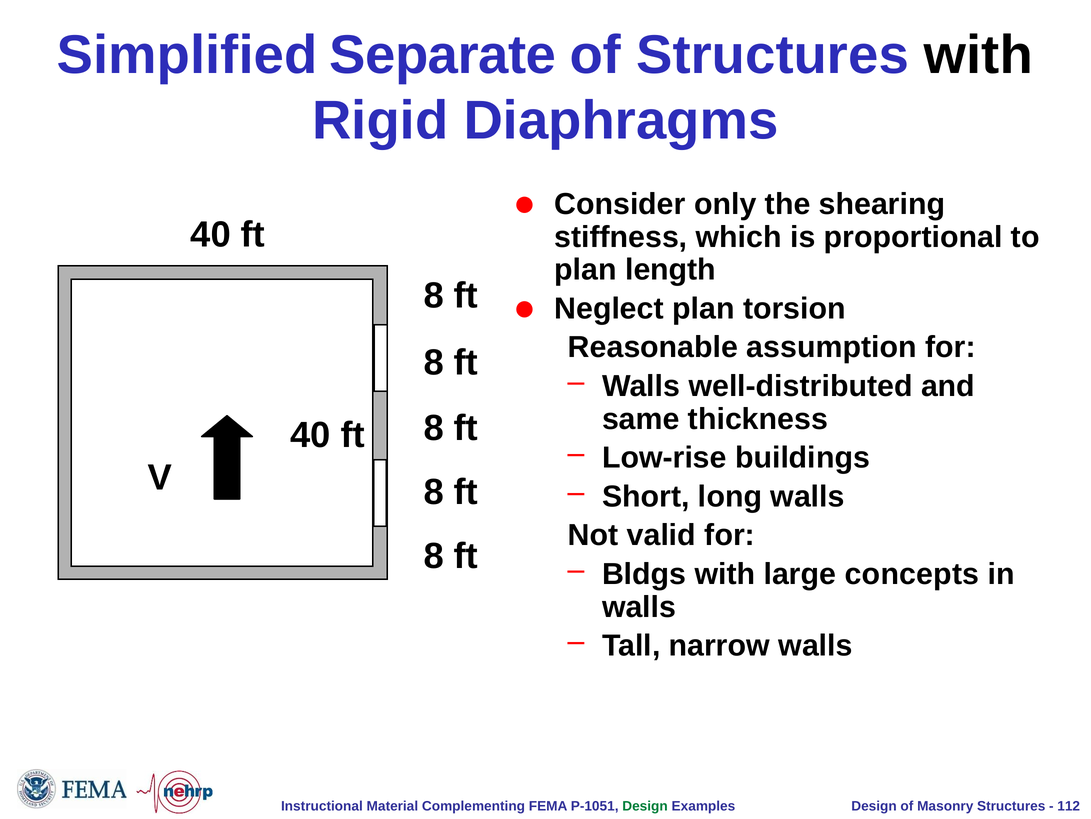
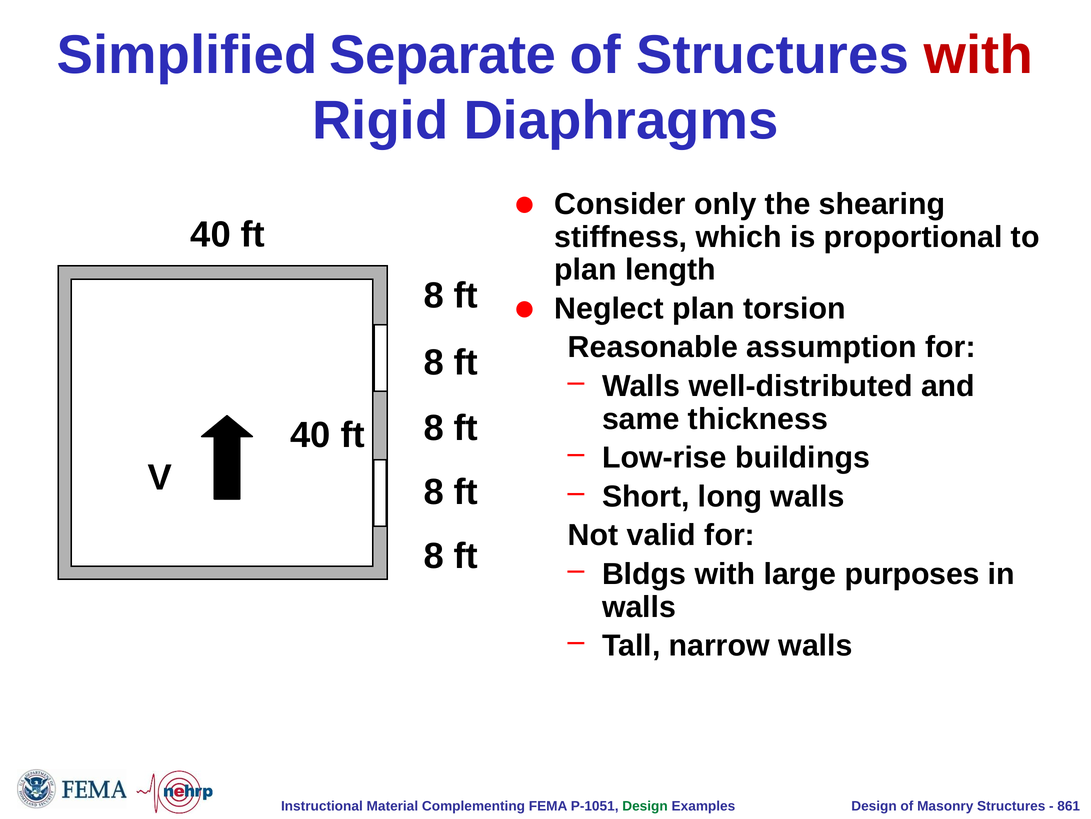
with colour: black -> red (978, 55)
concepts: concepts -> purposes (912, 574)
112: 112 -> 861 (1069, 805)
